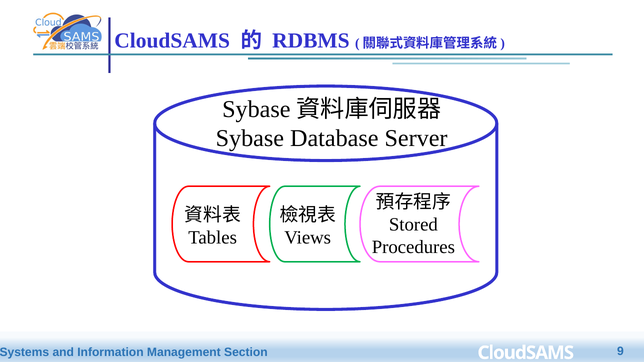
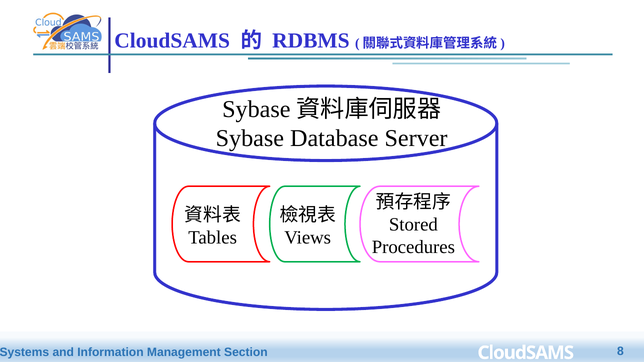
9: 9 -> 8 (620, 352)
